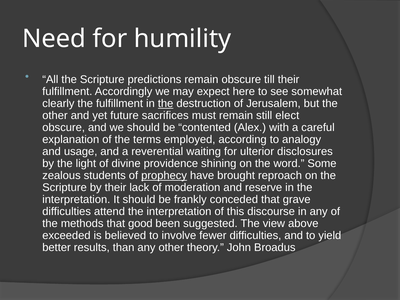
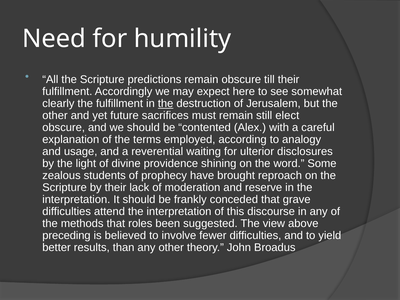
prophecy underline: present -> none (164, 175)
good: good -> roles (140, 223)
exceeded: exceeded -> preceding (66, 235)
